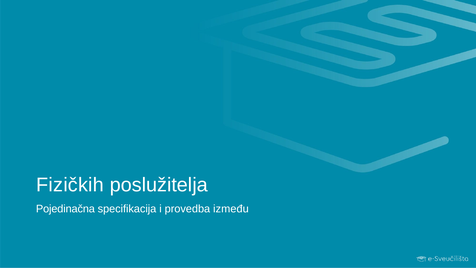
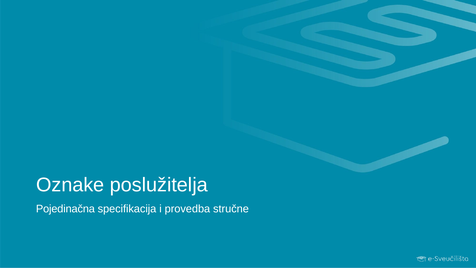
Fizičkih: Fizičkih -> Oznake (70, 185)
između: između -> stručne (231, 209)
